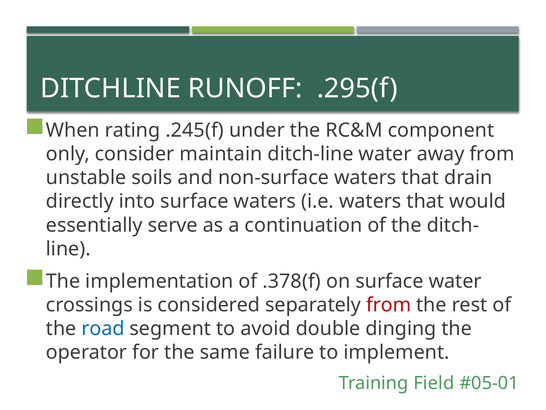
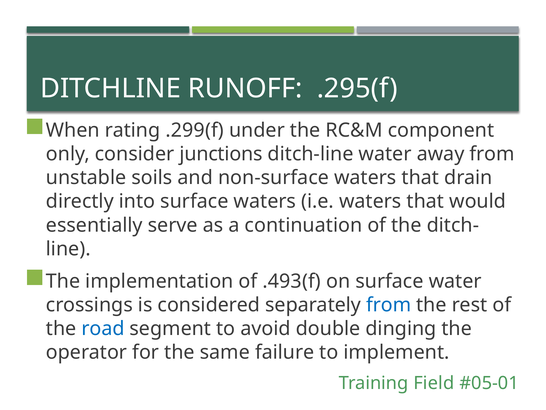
.245(f: .245(f -> .299(f (195, 130)
maintain: maintain -> junctions (221, 154)
.378(f: .378(f -> .493(f (292, 281)
from colour: red -> blue (389, 305)
